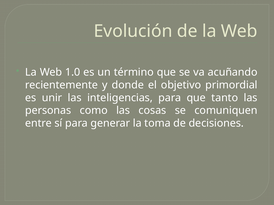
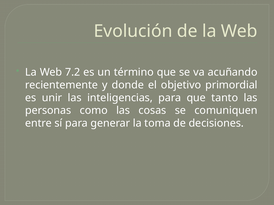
1.0: 1.0 -> 7.2 (73, 72)
